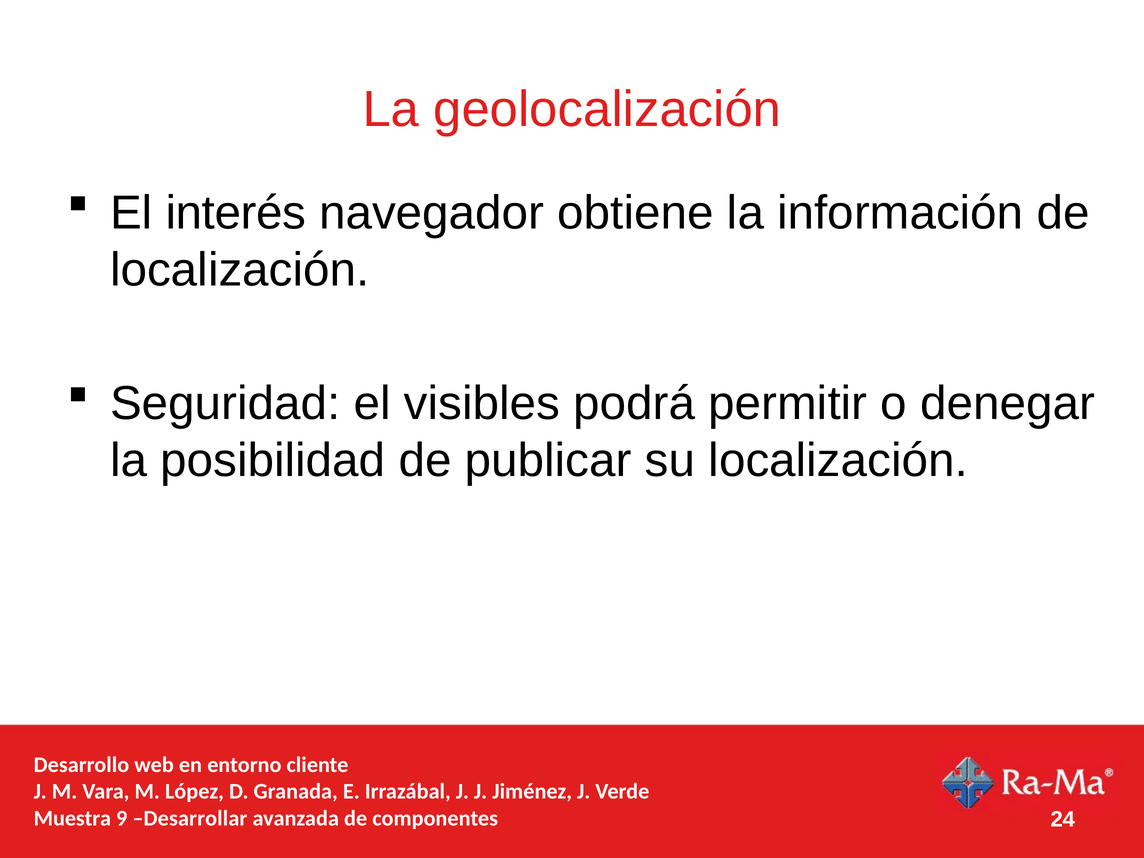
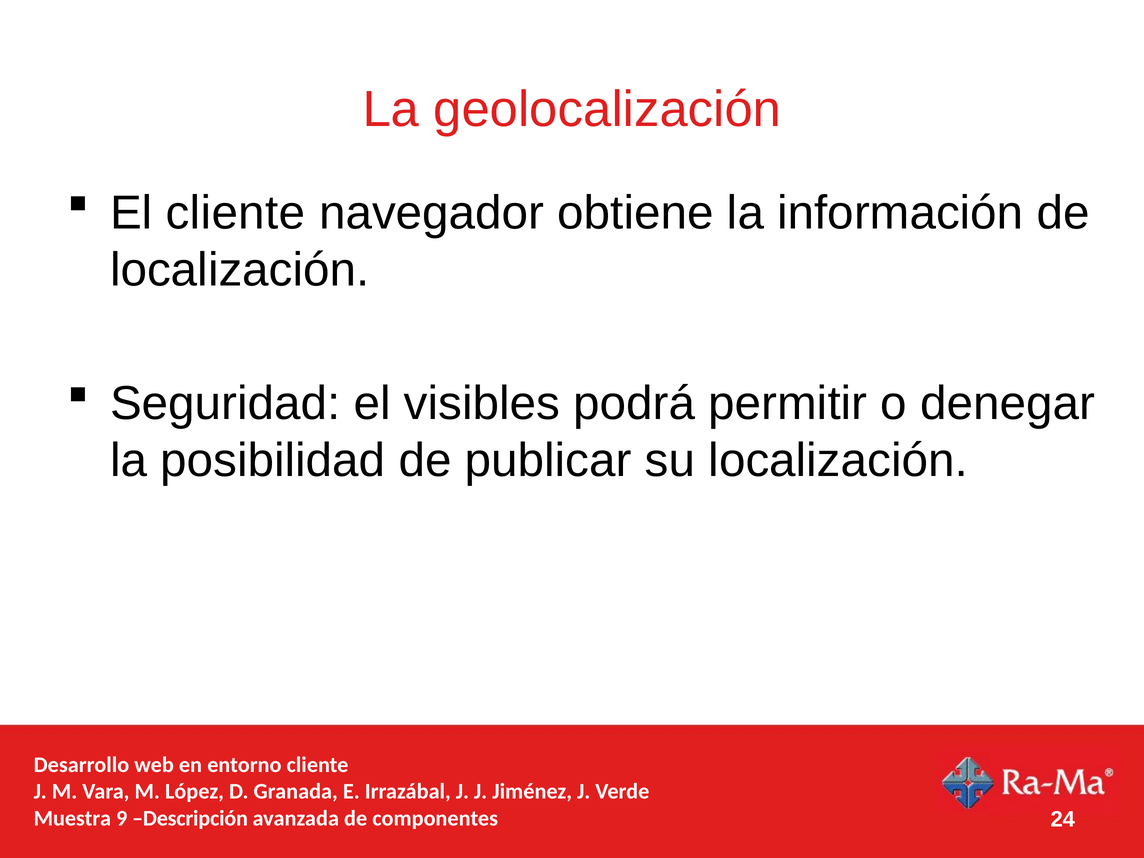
El interés: interés -> cliente (235, 213)
Desarrollar: Desarrollar -> Descripción (190, 818)
